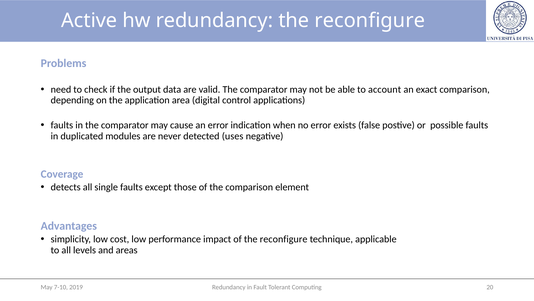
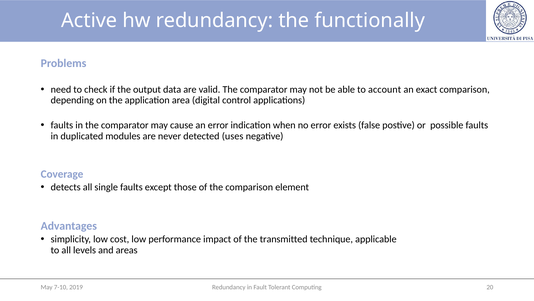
redundancy the reconfigure: reconfigure -> functionally (370, 20)
of the reconfigure: reconfigure -> transmitted (284, 239)
